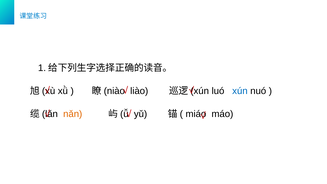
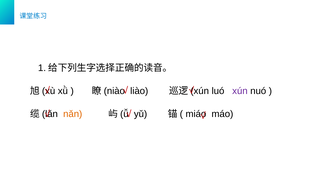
xún colour: blue -> purple (240, 91)
